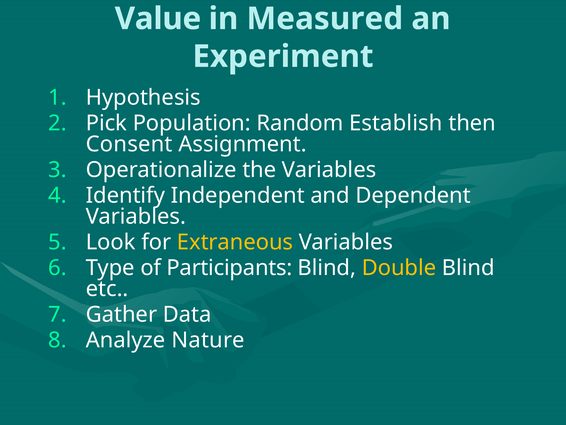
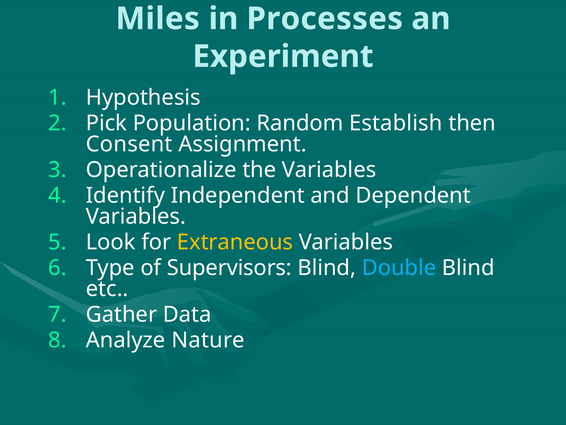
Value: Value -> Miles (158, 19)
Measured: Measured -> Processes (325, 19)
Participants: Participants -> Supervisors (229, 267)
Double colour: yellow -> light blue (399, 267)
